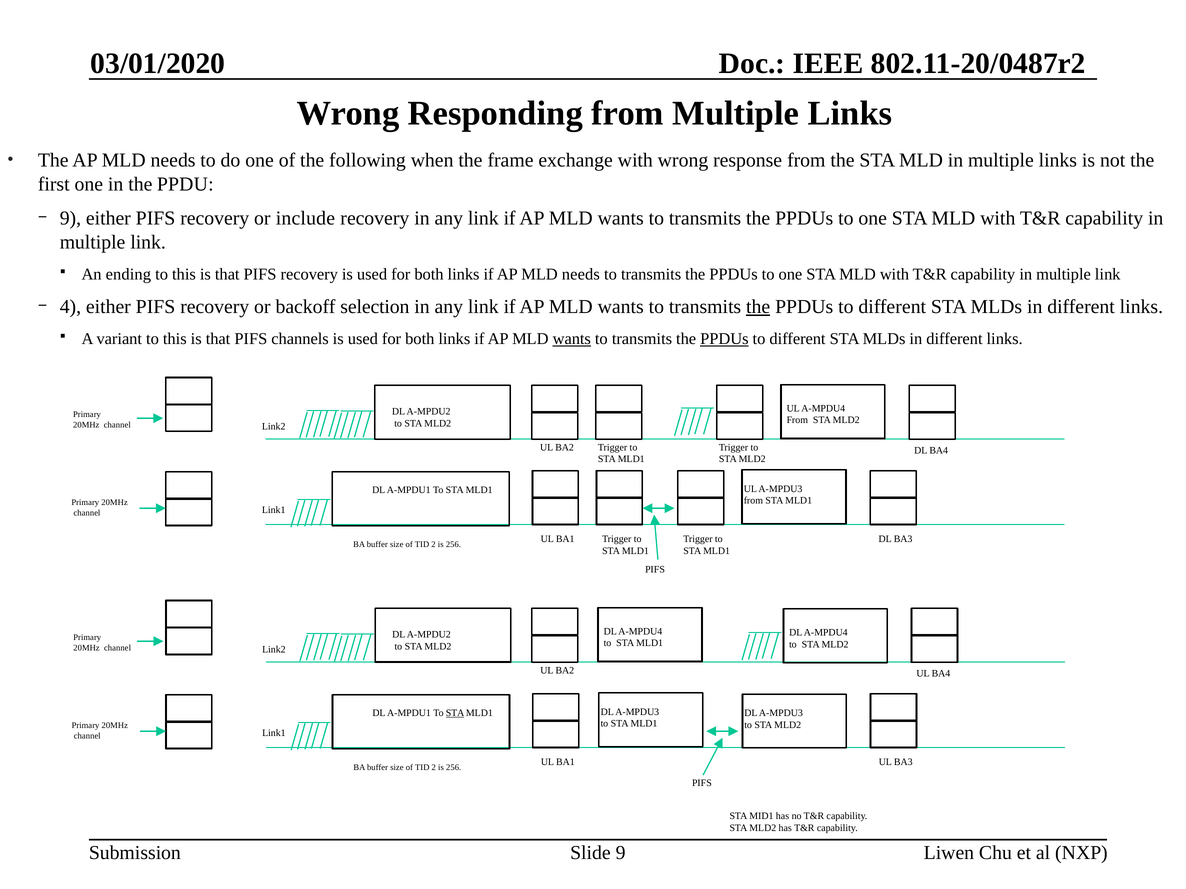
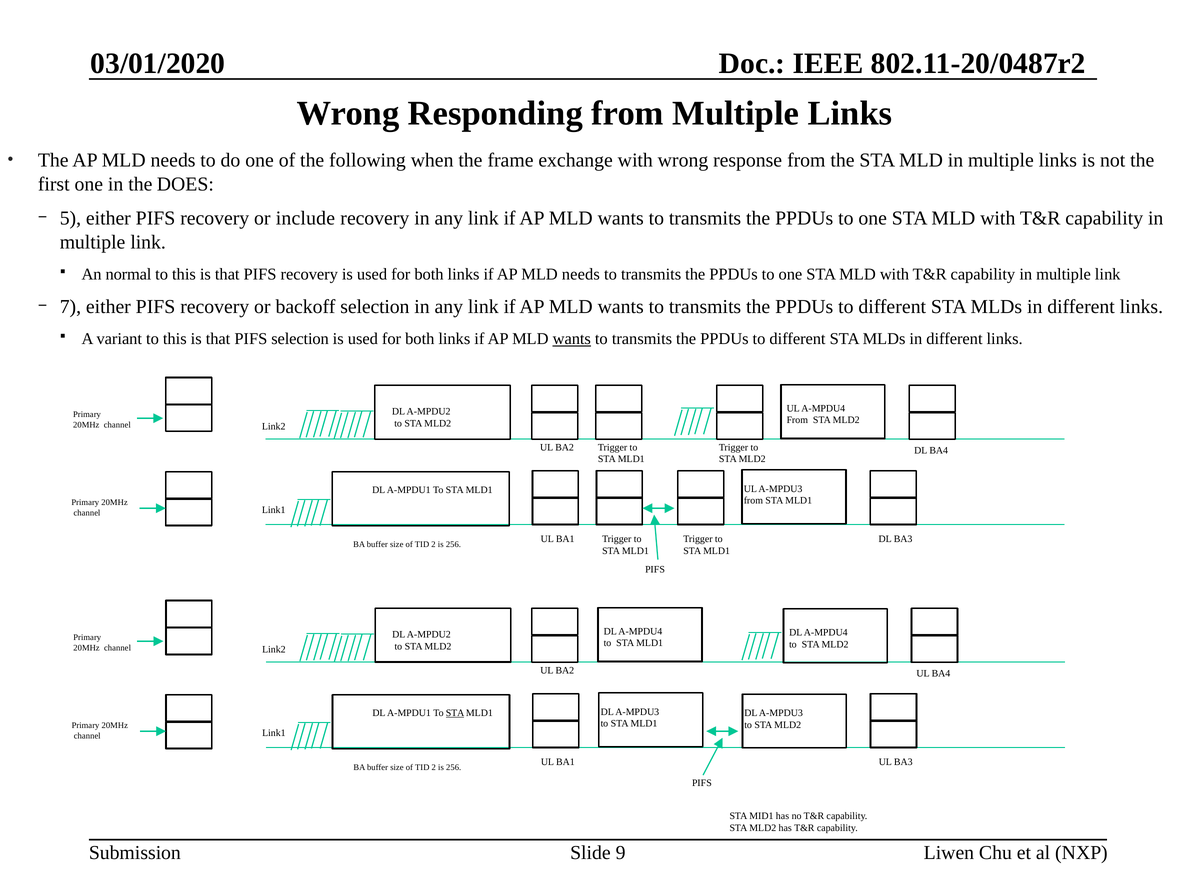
PPDU: PPDU -> DOES (185, 184)
9: 9 -> 5 (70, 219)
ending: ending -> normal (128, 274)
4: 4 -> 7 (70, 307)
the underline: present -> none (758, 307)
PIFS channels: channels -> selection (300, 339)
PPDUs underline: present -> none (724, 339)
